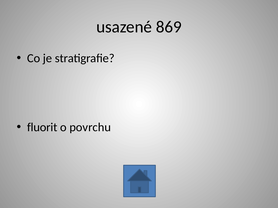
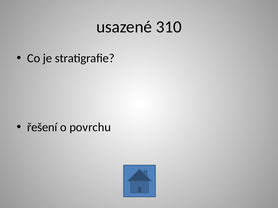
869: 869 -> 310 (169, 27)
fluorit: fluorit -> řešení (42, 128)
